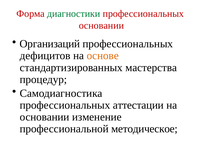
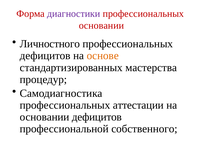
диагностики colour: green -> purple (74, 14)
Организаций: Организаций -> Личностного (50, 44)
основании изменение: изменение -> дефицитов (97, 117)
методическое: методическое -> собственного (144, 129)
